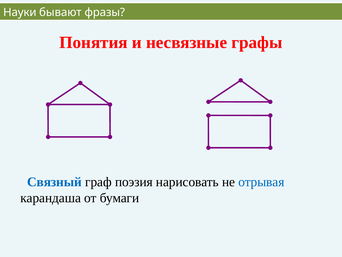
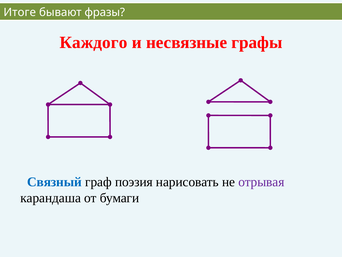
Науки: Науки -> Итоге (20, 12)
Понятия: Понятия -> Каждого (93, 42)
отрывая colour: blue -> purple (261, 182)
